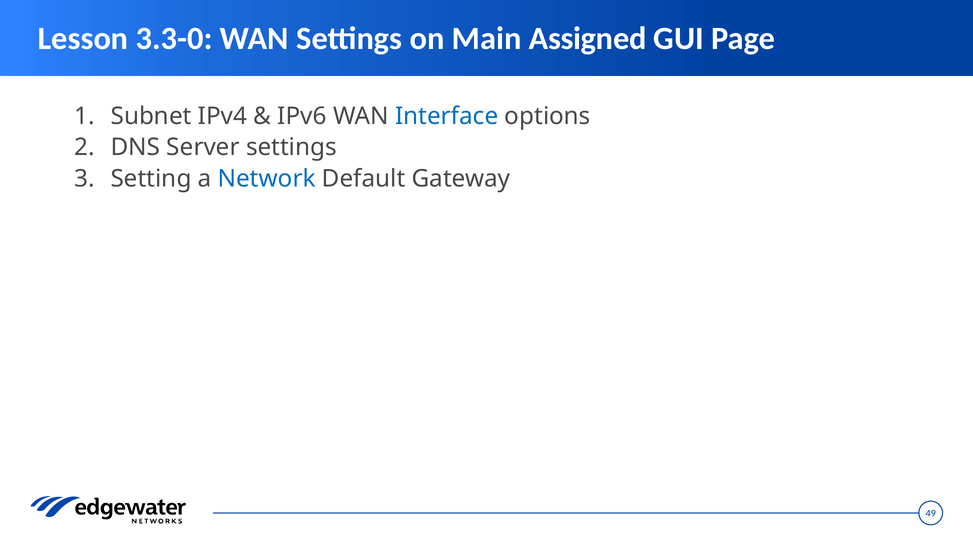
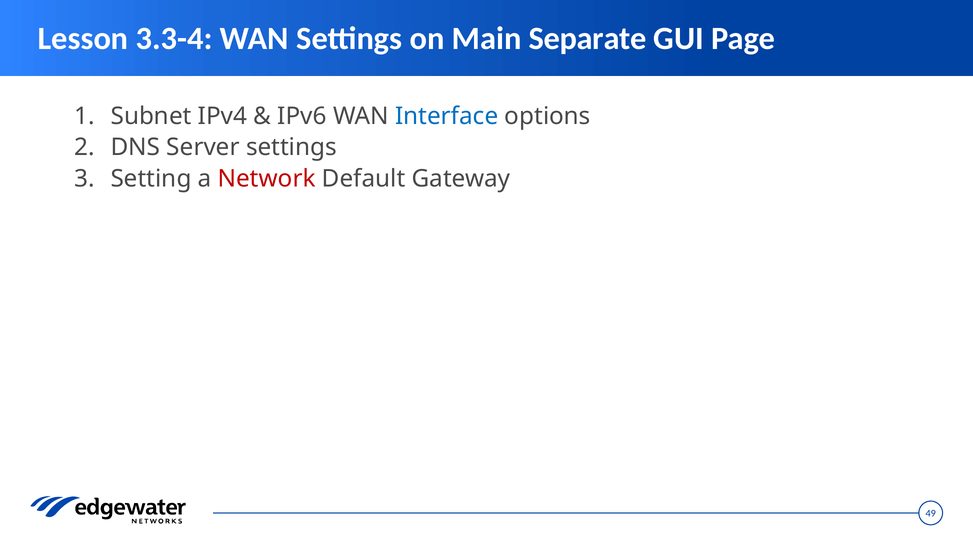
3.3-0: 3.3-0 -> 3.3-4 (174, 39)
Assigned: Assigned -> Separate (588, 39)
Network colour: blue -> red (267, 179)
